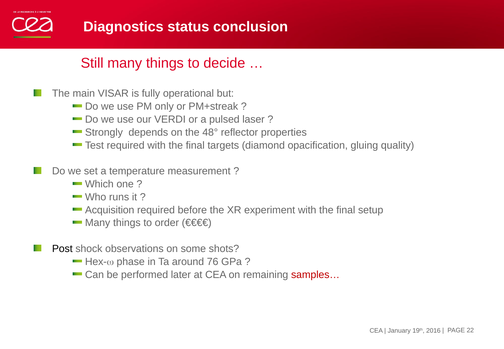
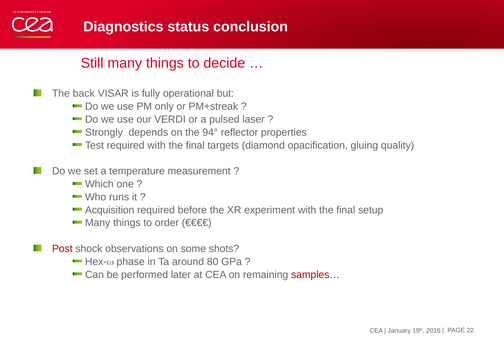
main: main -> back (84, 94)
48°: 48° -> 94° (210, 132)
Post colour: black -> red (62, 249)
76: 76 -> 80 (213, 262)
